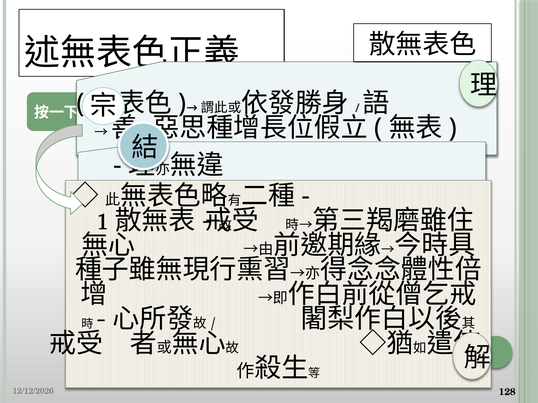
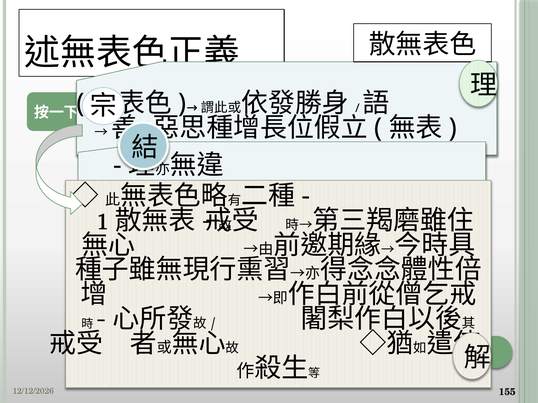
128: 128 -> 155 (507, 392)
